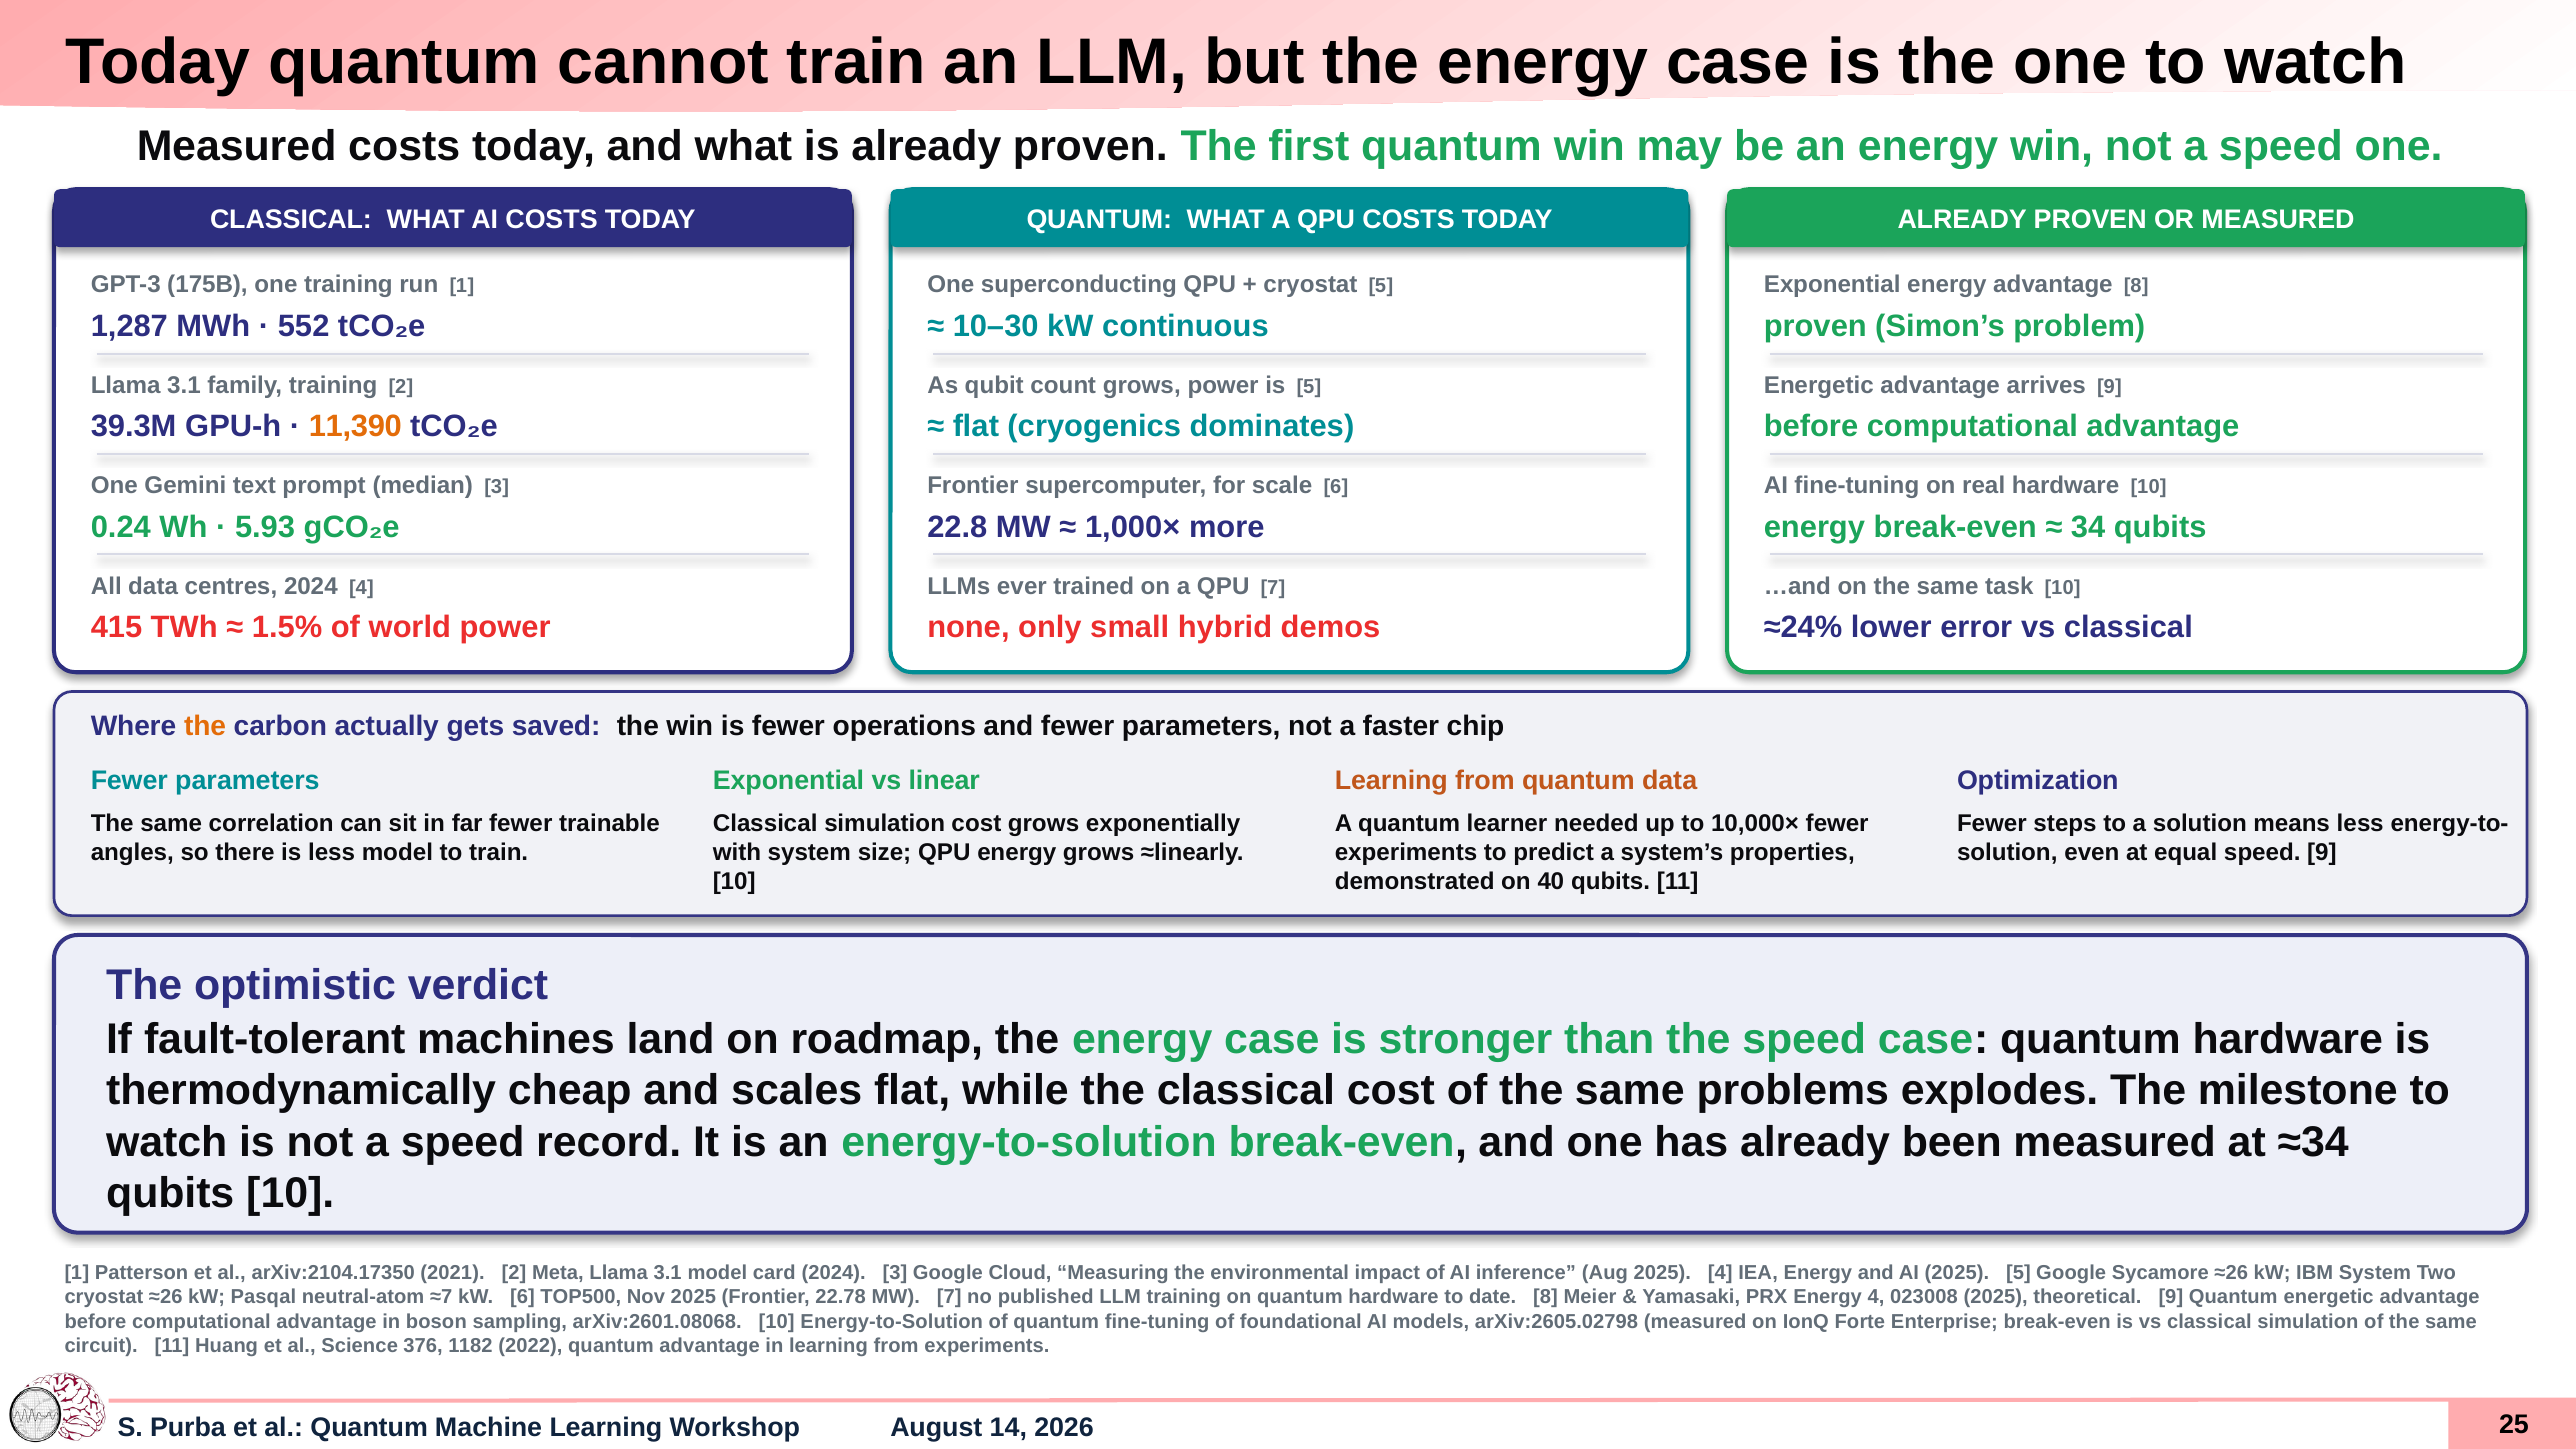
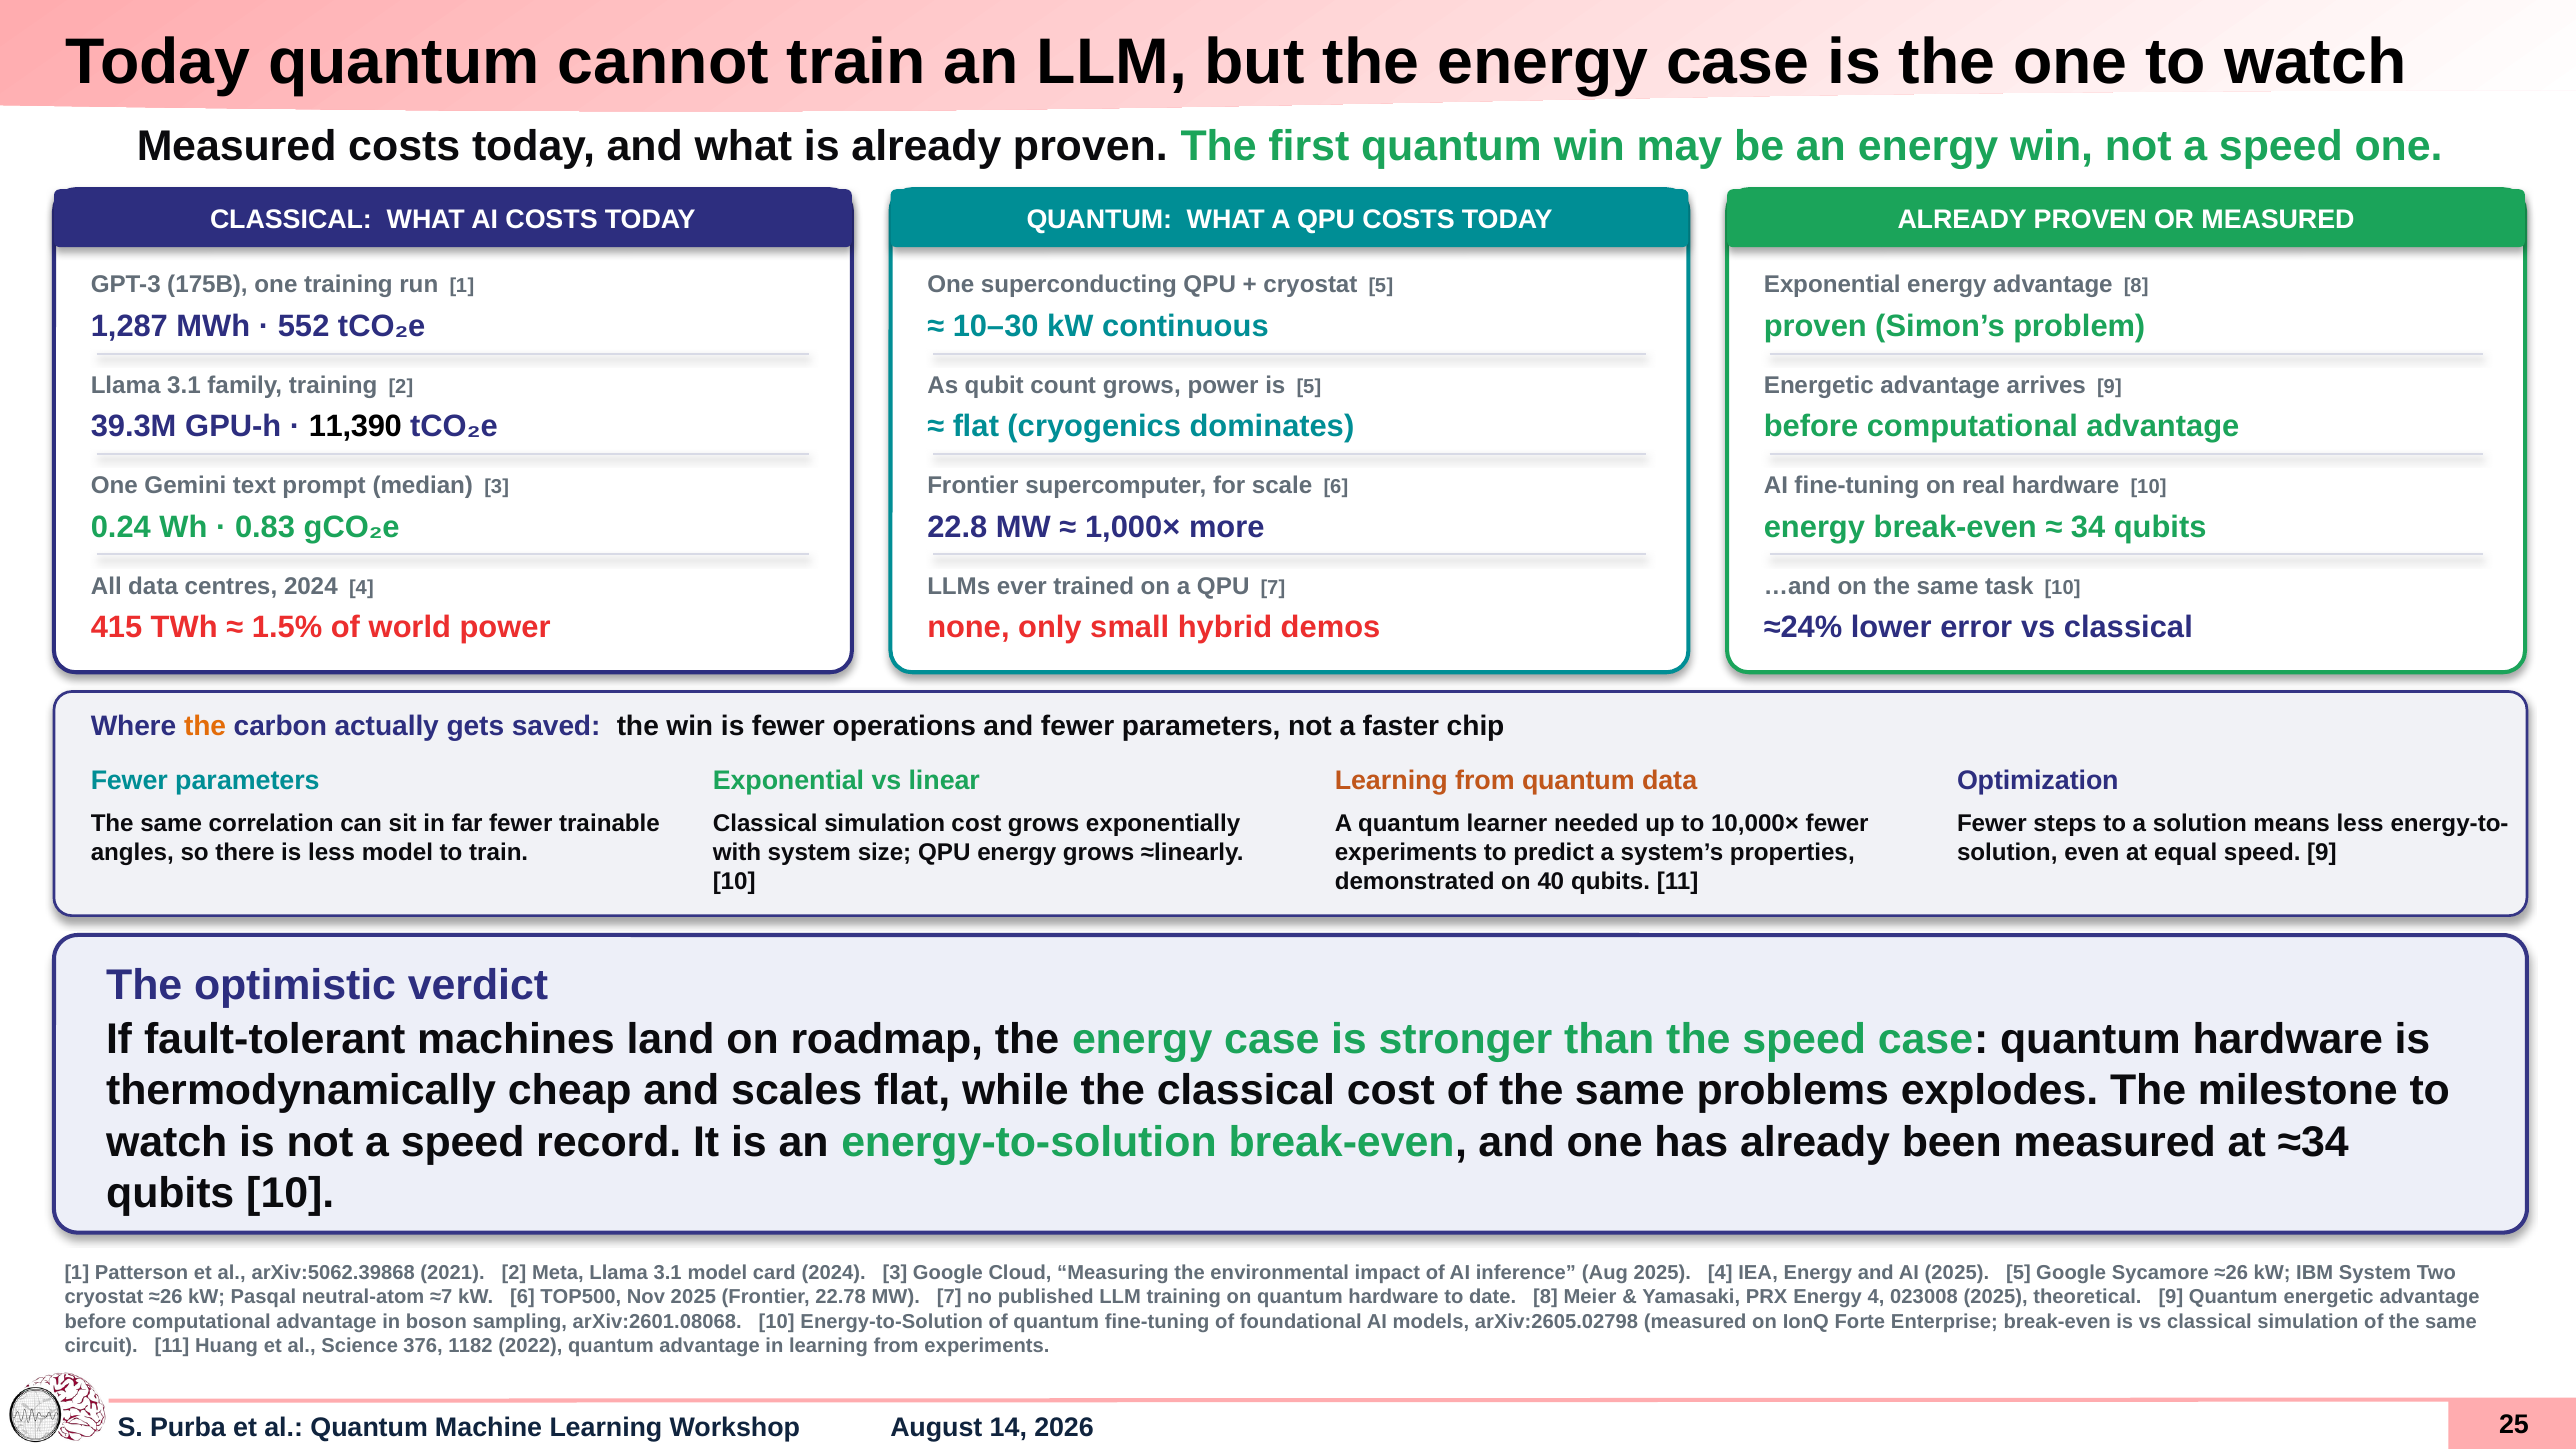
11,390 colour: orange -> black (355, 426)
5.93: 5.93 -> 0.83 (265, 527)
arXiv:2104.17350: arXiv:2104.17350 -> arXiv:5062.39868 (333, 1273)
